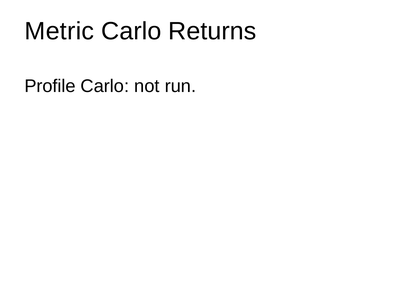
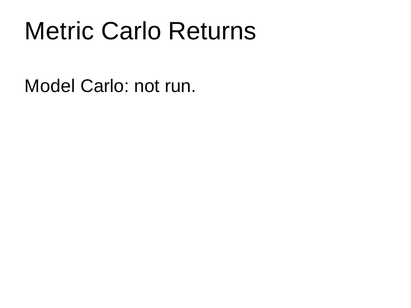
Profile: Profile -> Model (50, 86)
